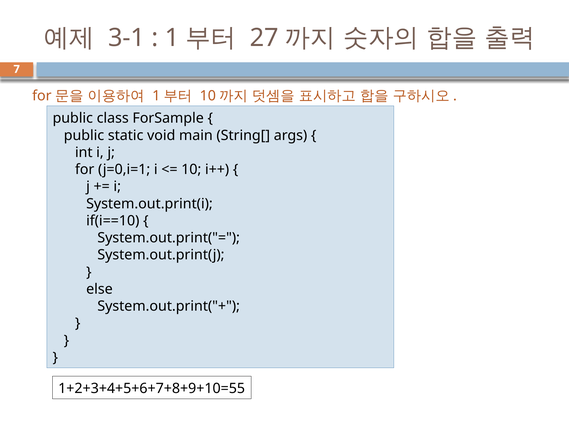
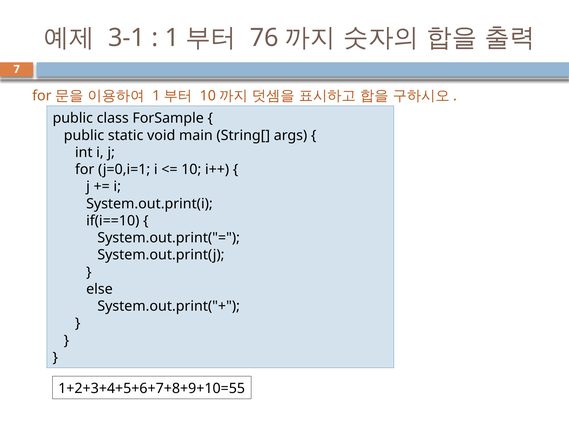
27: 27 -> 76 (264, 38)
